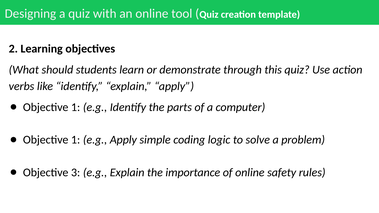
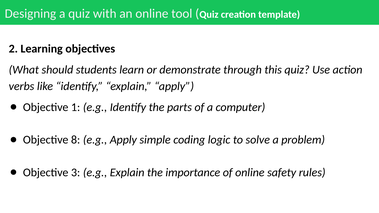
1: 1 -> 8 (76, 140)
